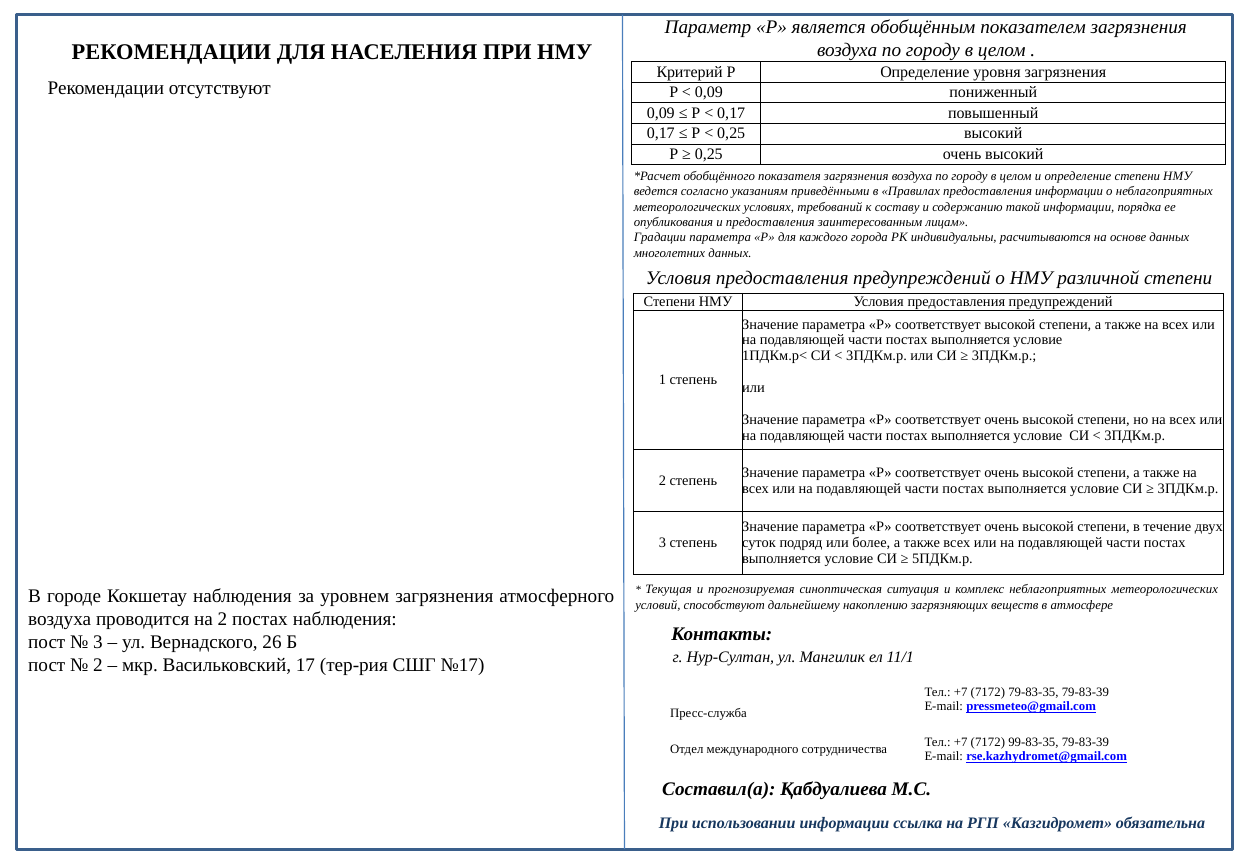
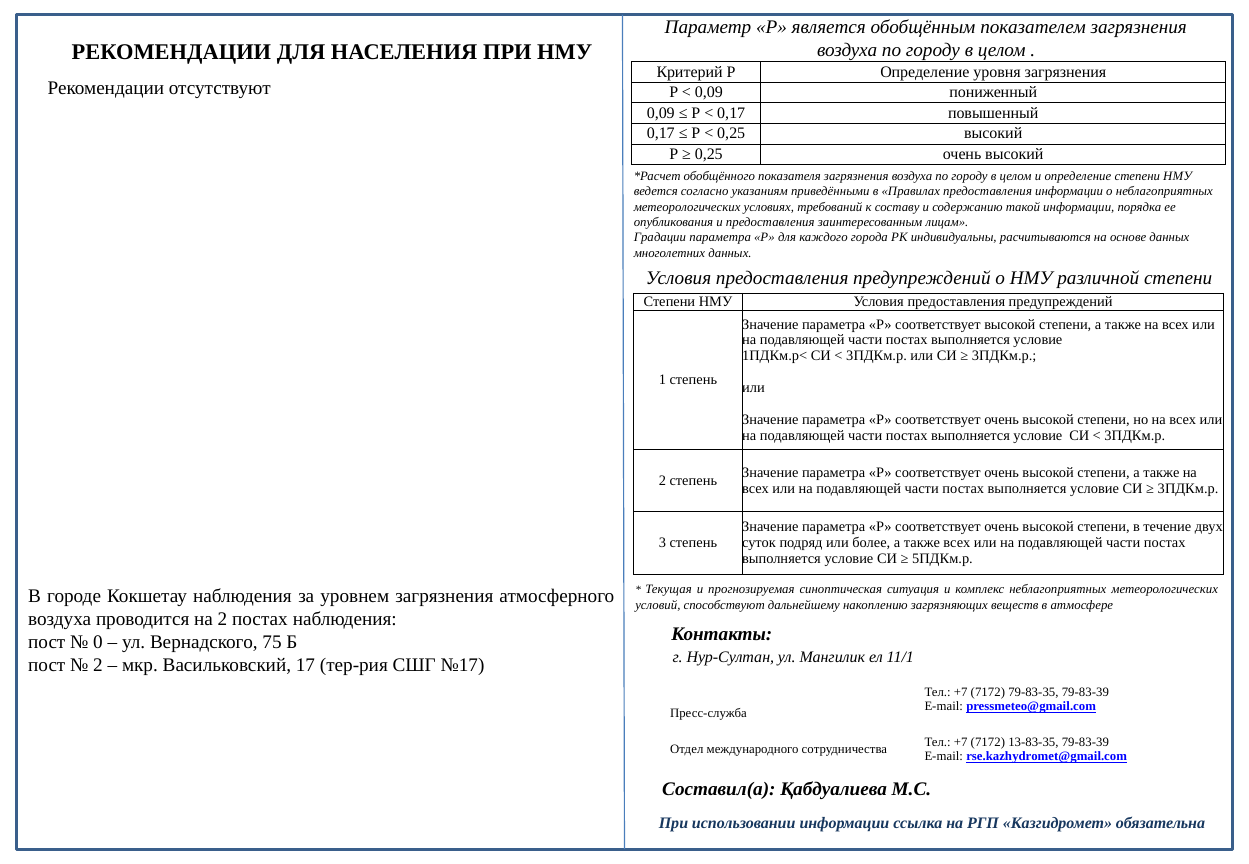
3: 3 -> 0 (98, 643)
26: 26 -> 75 (272, 643)
99-83-35: 99-83-35 -> 13-83-35 (1033, 743)
